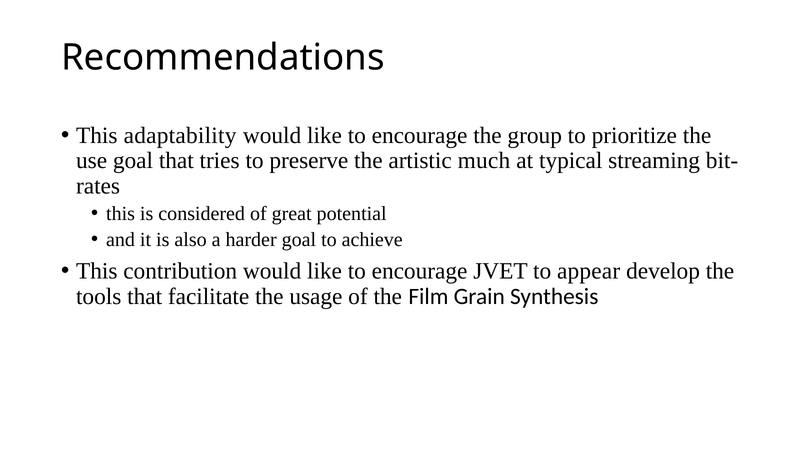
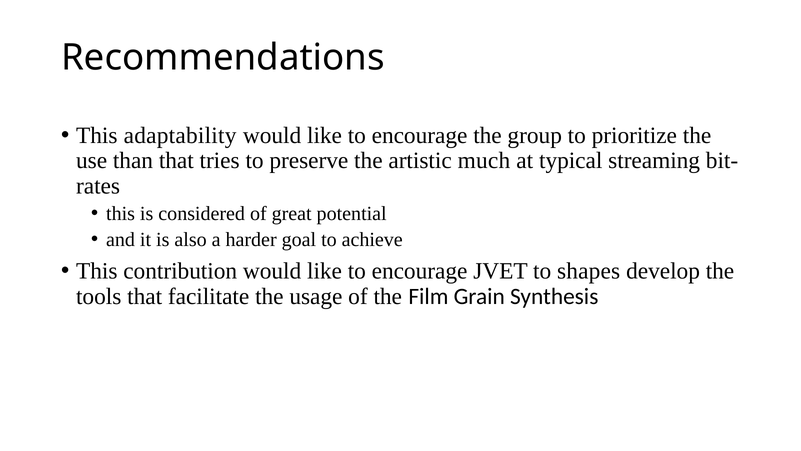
use goal: goal -> than (133, 161)
appear: appear -> shapes (589, 271)
